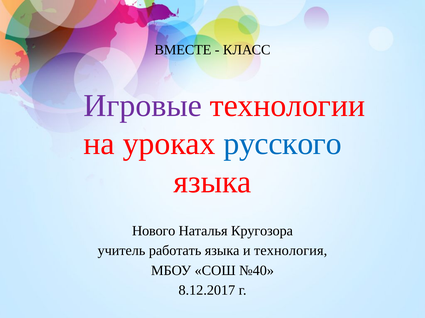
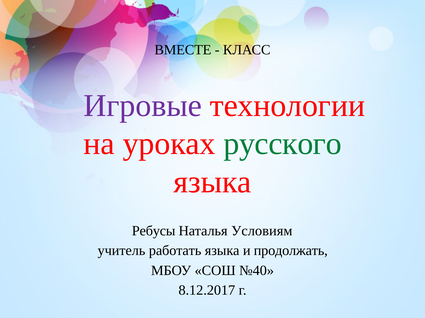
русского colour: blue -> green (283, 144)
Нового: Нового -> Ребусы (154, 231)
Кругозора: Кругозора -> Условиям (262, 231)
технология: технология -> продолжать (291, 251)
